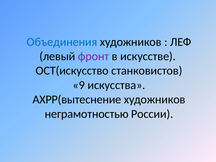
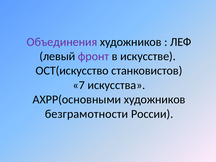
Объединения colour: blue -> purple (62, 42)
9: 9 -> 7 (79, 85)
АХРР(вытеснение: АХРР(вытеснение -> АХРР(основными (77, 99)
неграмотностью: неграмотностью -> безграмотности (87, 114)
